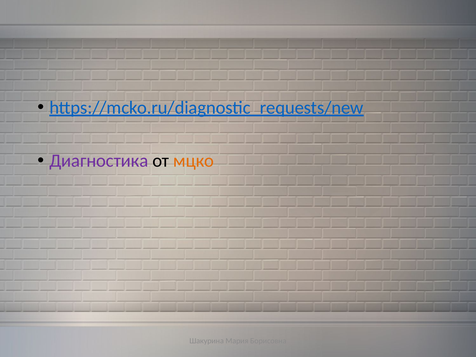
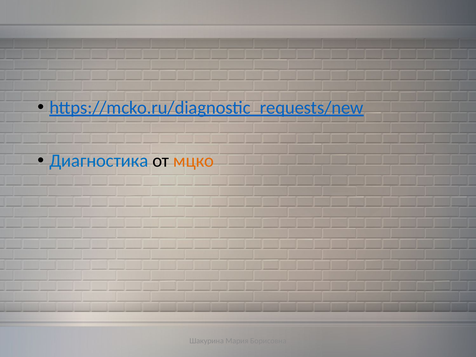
Диагностика colour: purple -> blue (99, 161)
